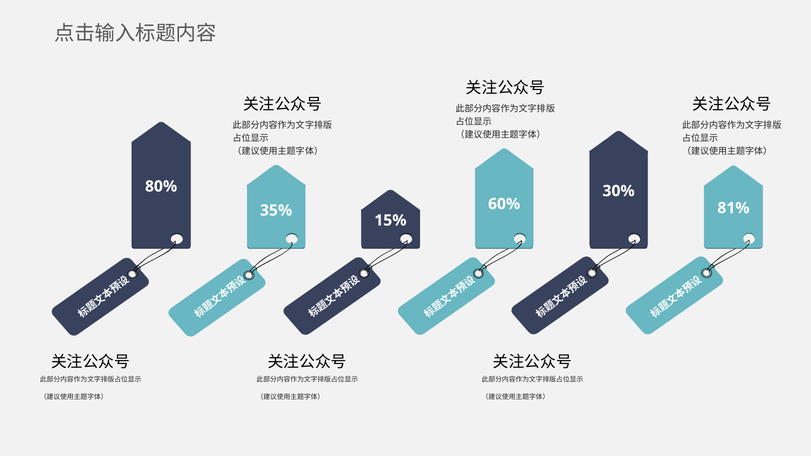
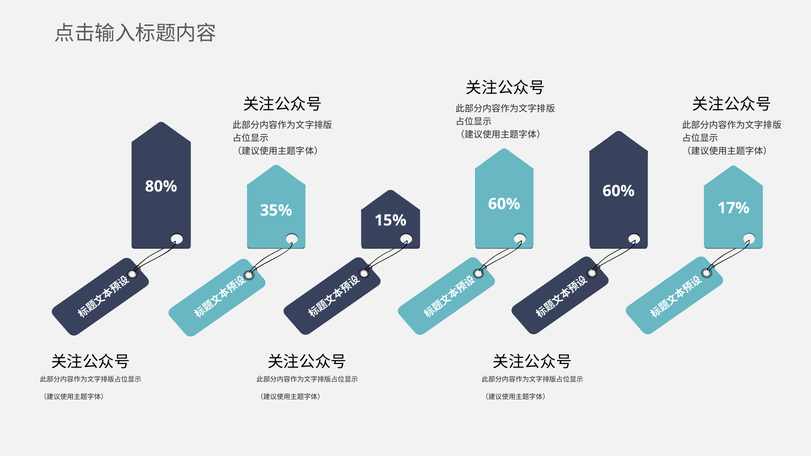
30%: 30% -> 60% (619, 191)
81%: 81% -> 17% (733, 208)
